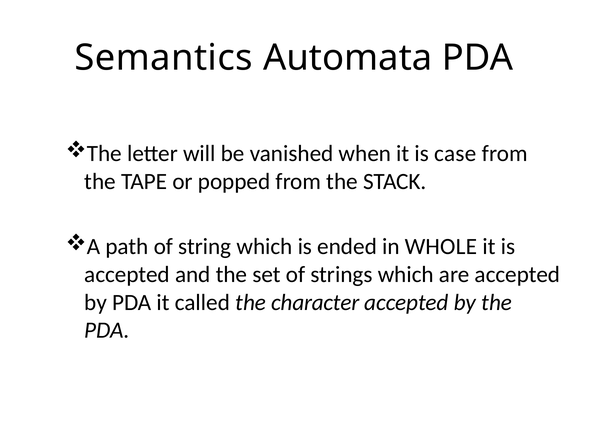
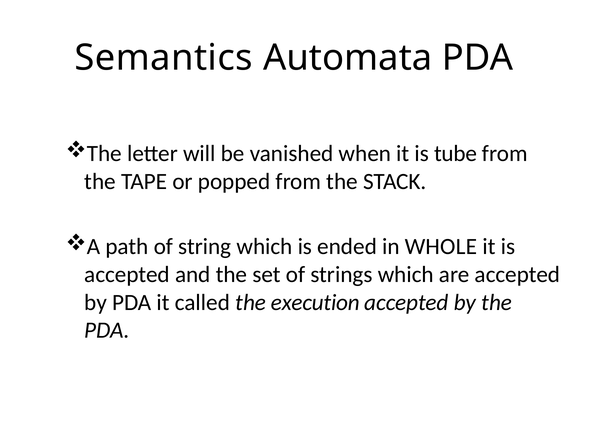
case: case -> tube (456, 154)
character: character -> execution (315, 302)
